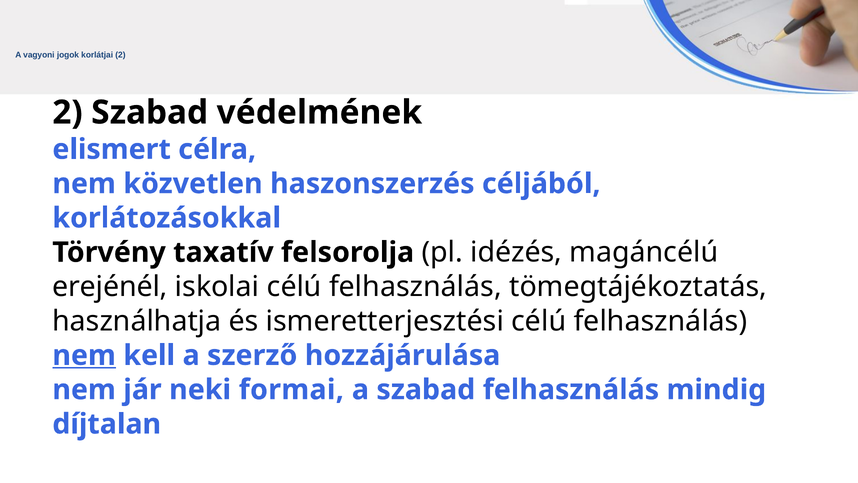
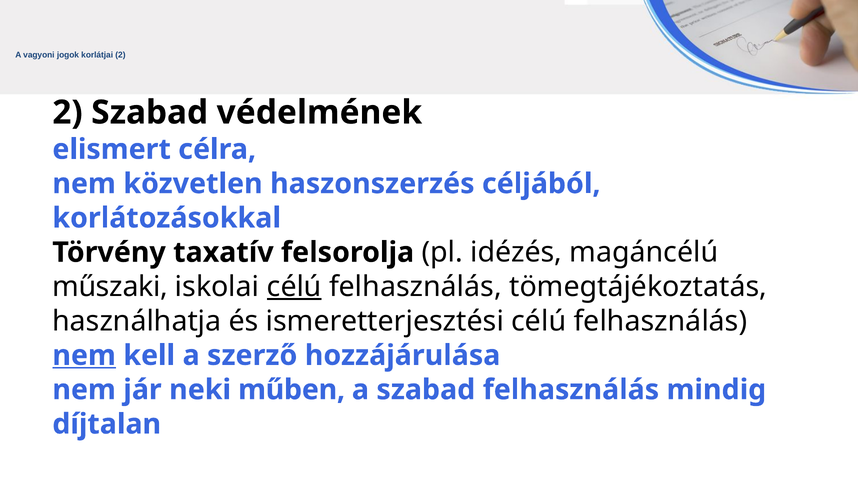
erejénél: erejénél -> műszaki (110, 287)
célú underline: none -> present (294, 287)
formai: formai -> műben (292, 389)
